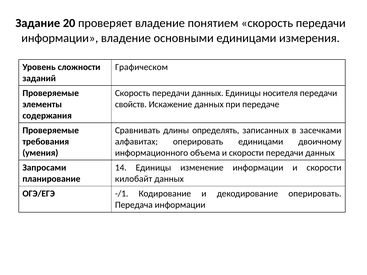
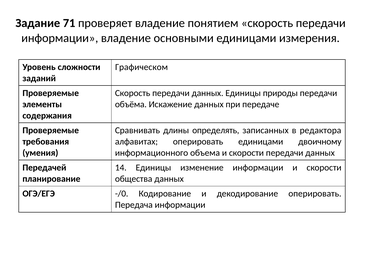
20: 20 -> 71 (69, 23)
носителя: носителя -> природы (280, 93)
свойств: свойств -> объёма (131, 104)
засечками: засечками -> редактора (321, 130)
Запросами: Запросами -> Передачей (44, 168)
килобайт: килобайт -> общества (134, 179)
-/1: -/1 -> -/0 (122, 194)
